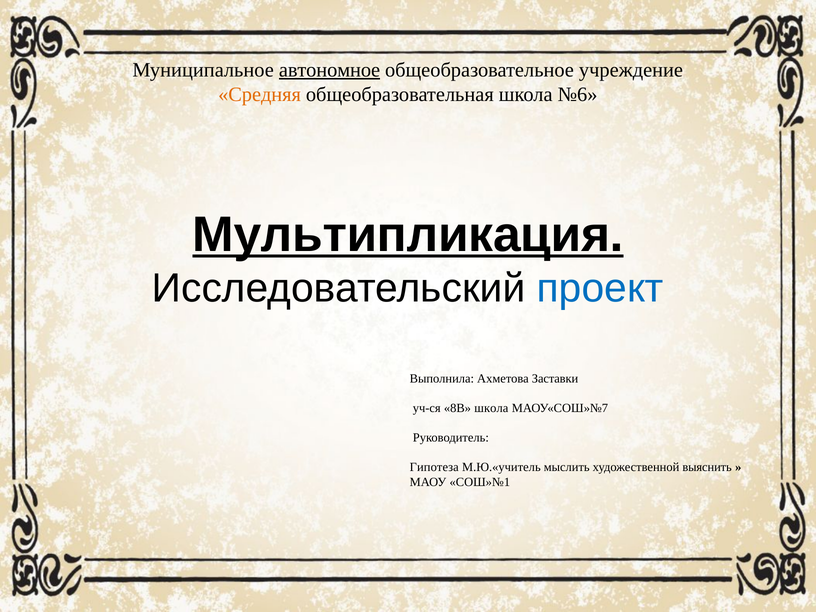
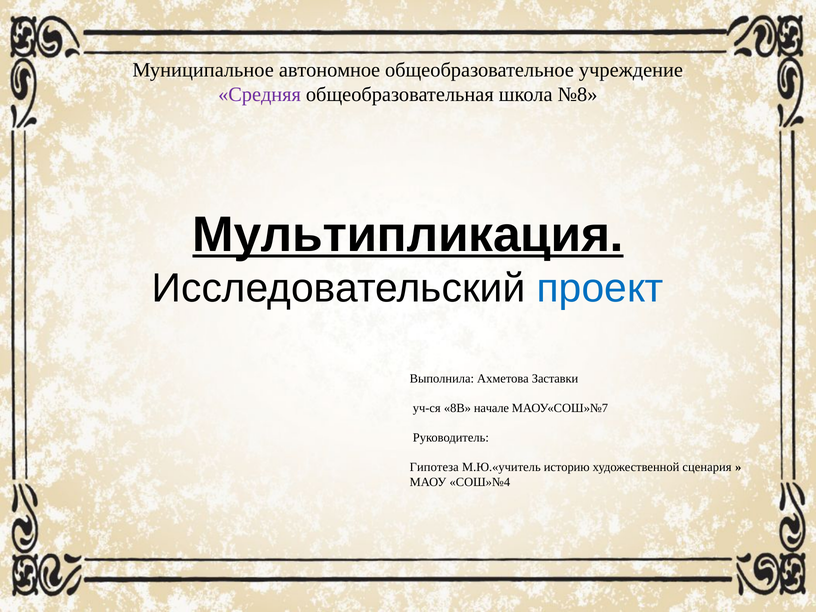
автономное underline: present -> none (330, 70)
Средняя colour: orange -> purple (260, 94)
№6: №6 -> №8 (578, 94)
8В школа: школа -> начале (491, 408)
мыслить: мыслить -> историю (567, 467)
выяснить: выяснить -> сценария (707, 467)
СОШ»№1: СОШ»№1 -> СОШ»№4 (480, 482)
